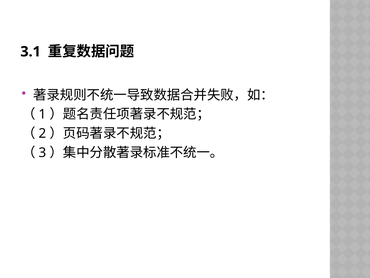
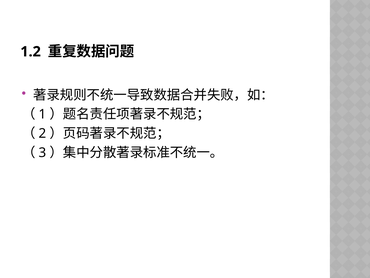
3.1: 3.1 -> 1.2 (31, 52)
